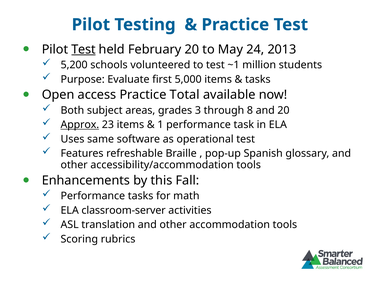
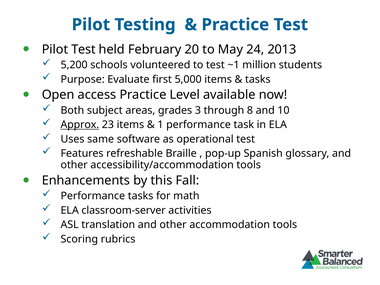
Test underline: present -> none (84, 49)
Total: Total -> Level (185, 95)
and 20: 20 -> 10 (283, 110)
